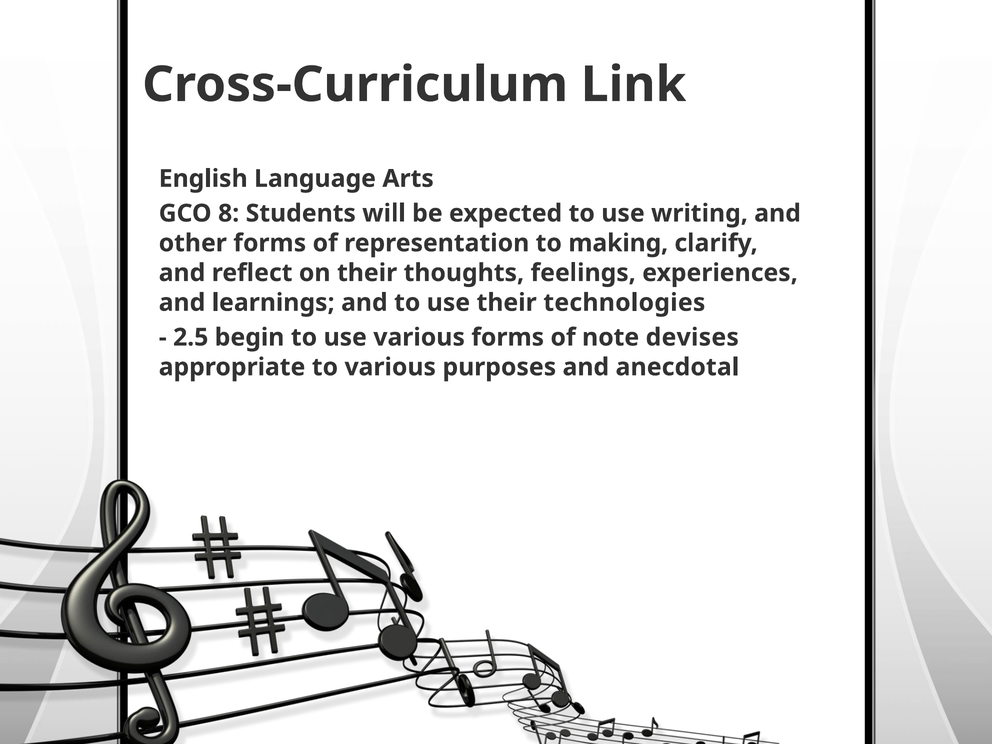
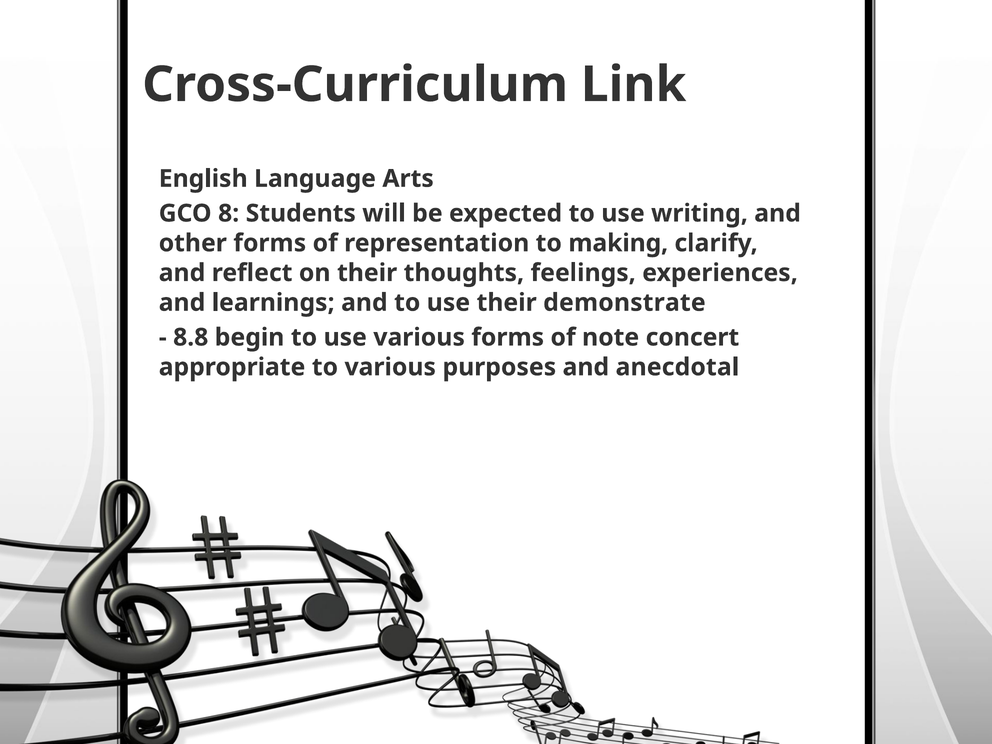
technologies: technologies -> demonstrate (624, 303)
2.5: 2.5 -> 8.8 (191, 337)
devises: devises -> concert (692, 337)
